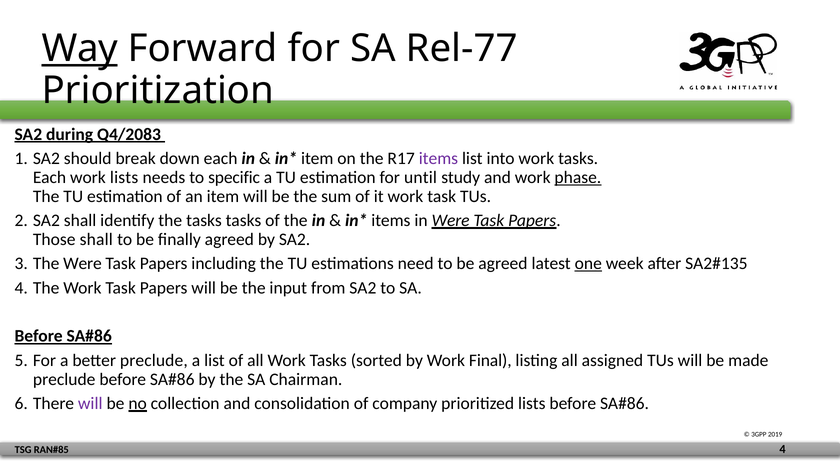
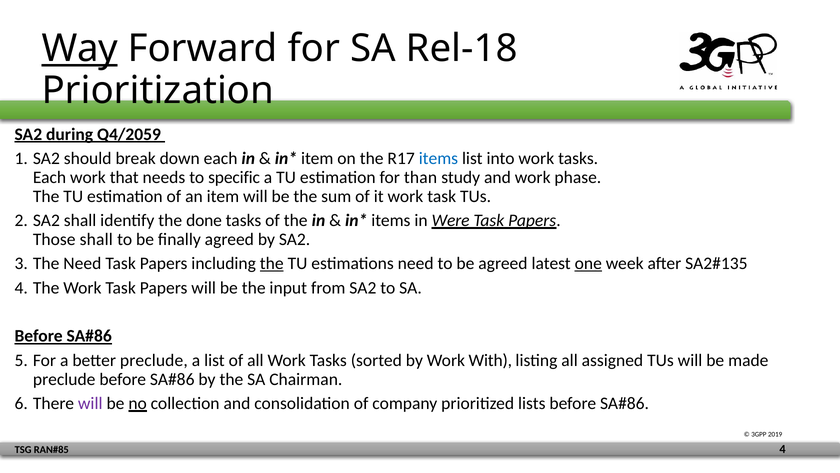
Rel-77: Rel-77 -> Rel-18 (462, 49)
Q4/2083: Q4/2083 -> Q4/2059 (129, 134)
items colour: purple -> blue (438, 158)
work lists: lists -> that (124, 177)
until: until -> than (421, 177)
phase underline: present -> none (578, 177)
the tasks: tasks -> done (204, 220)
The Were: Were -> Need (82, 263)
the underline: none -> present (272, 263)
Final: Final -> With (490, 360)
